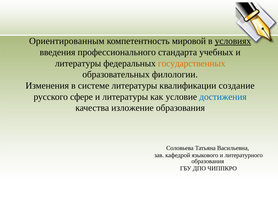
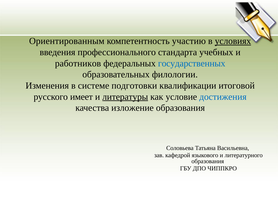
мировой: мировой -> участию (189, 41)
литературы: литературы -> работников (78, 63)
государственных colour: orange -> blue (192, 63)
системе литературы: литературы -> подготовки (134, 85)
создание: создание -> итоговой (237, 85)
сфере: сфере -> имеет (81, 97)
литературы underline: none -> present (125, 97)
